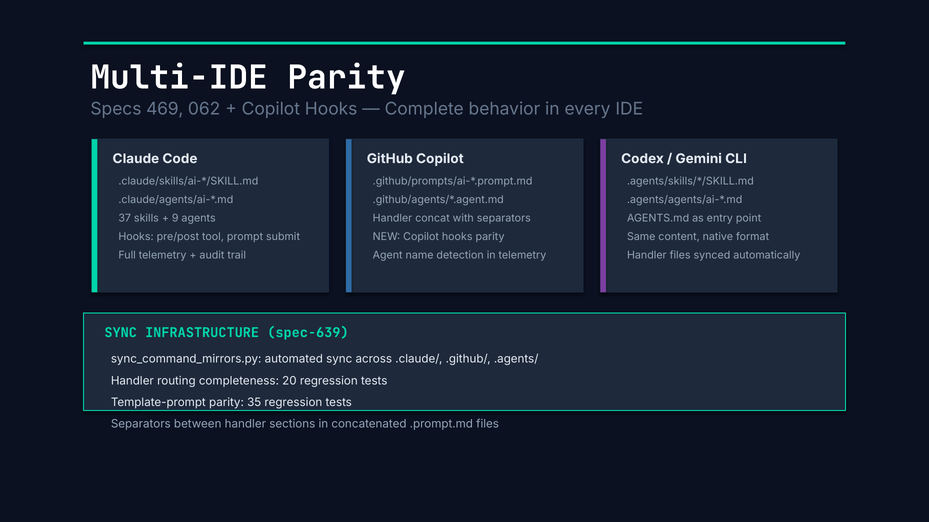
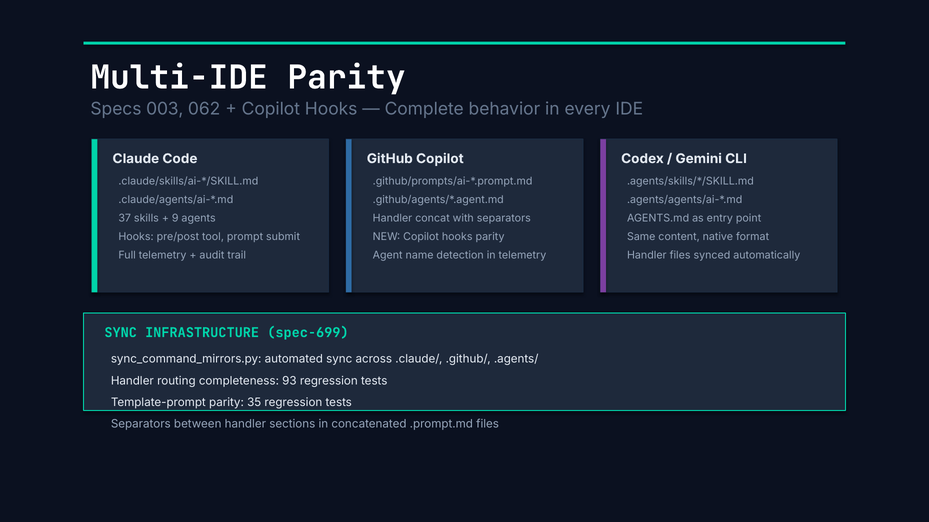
469: 469 -> 003 (165, 109)
spec-639: spec-639 -> spec-699 (308, 333)
20: 20 -> 93 (289, 381)
